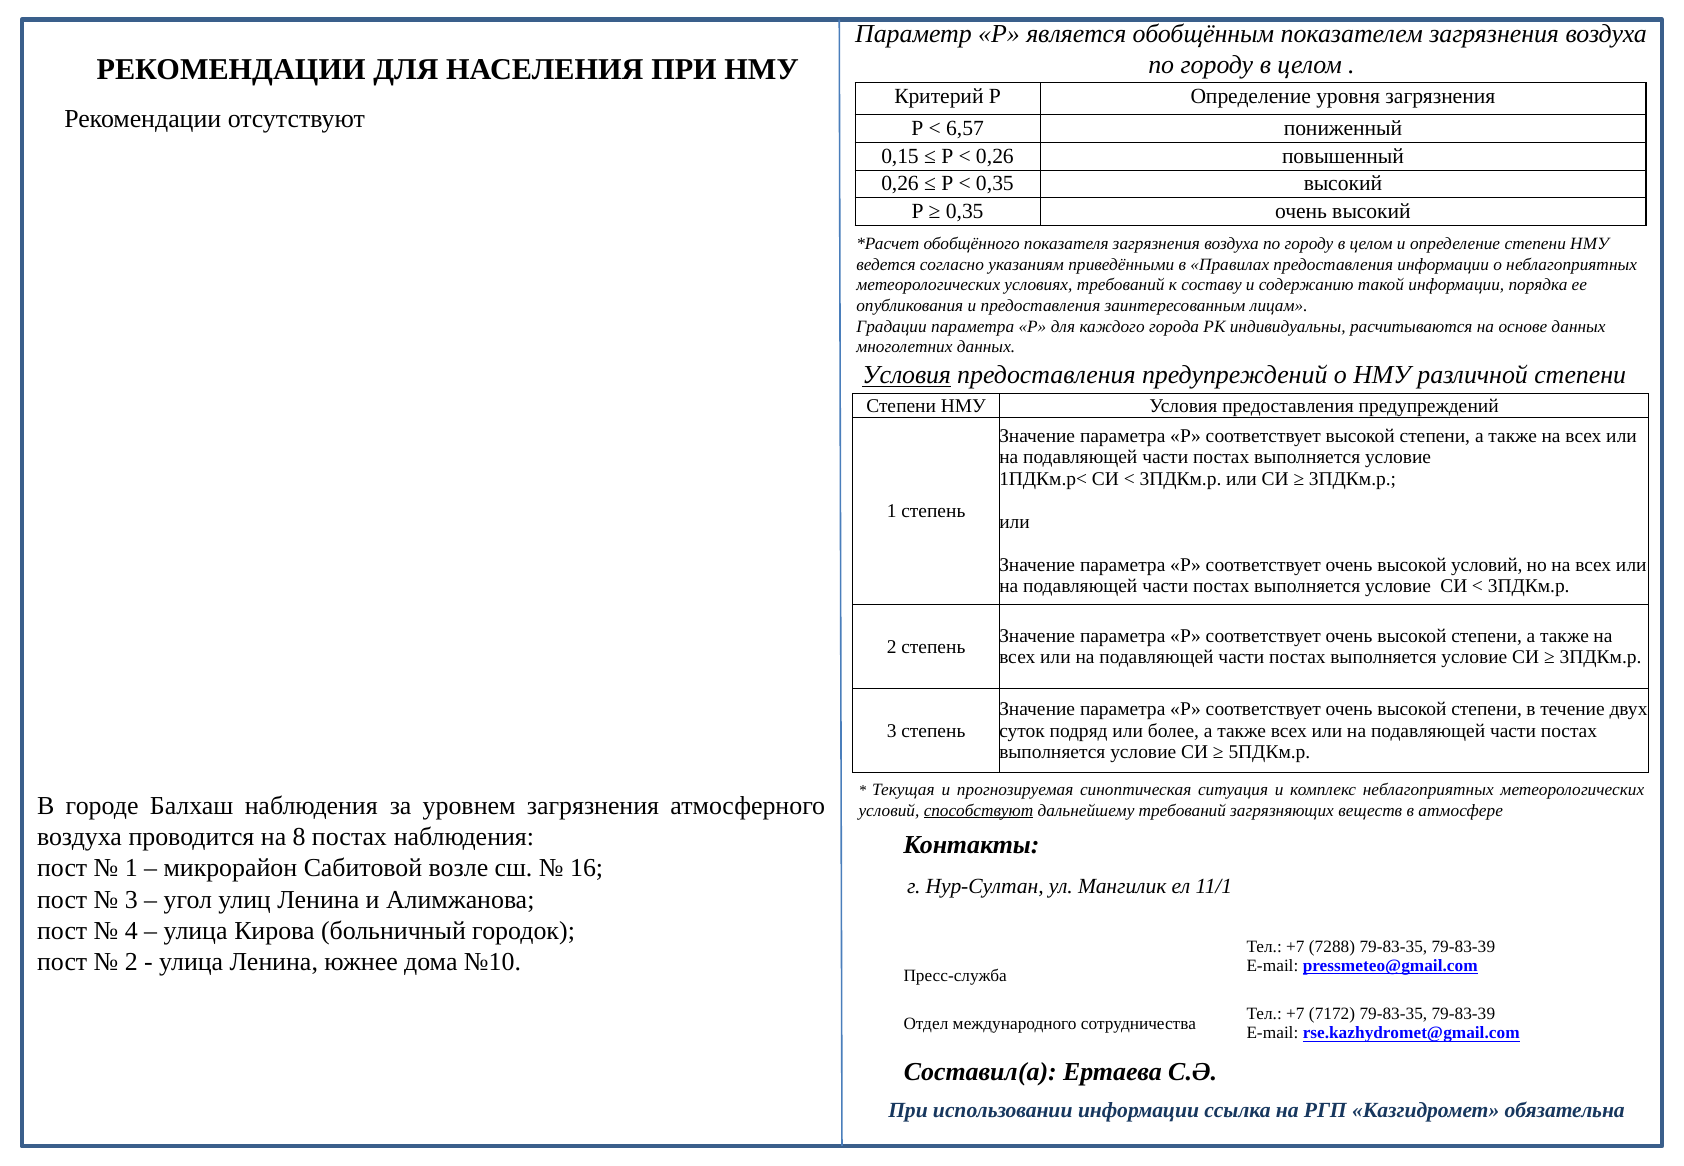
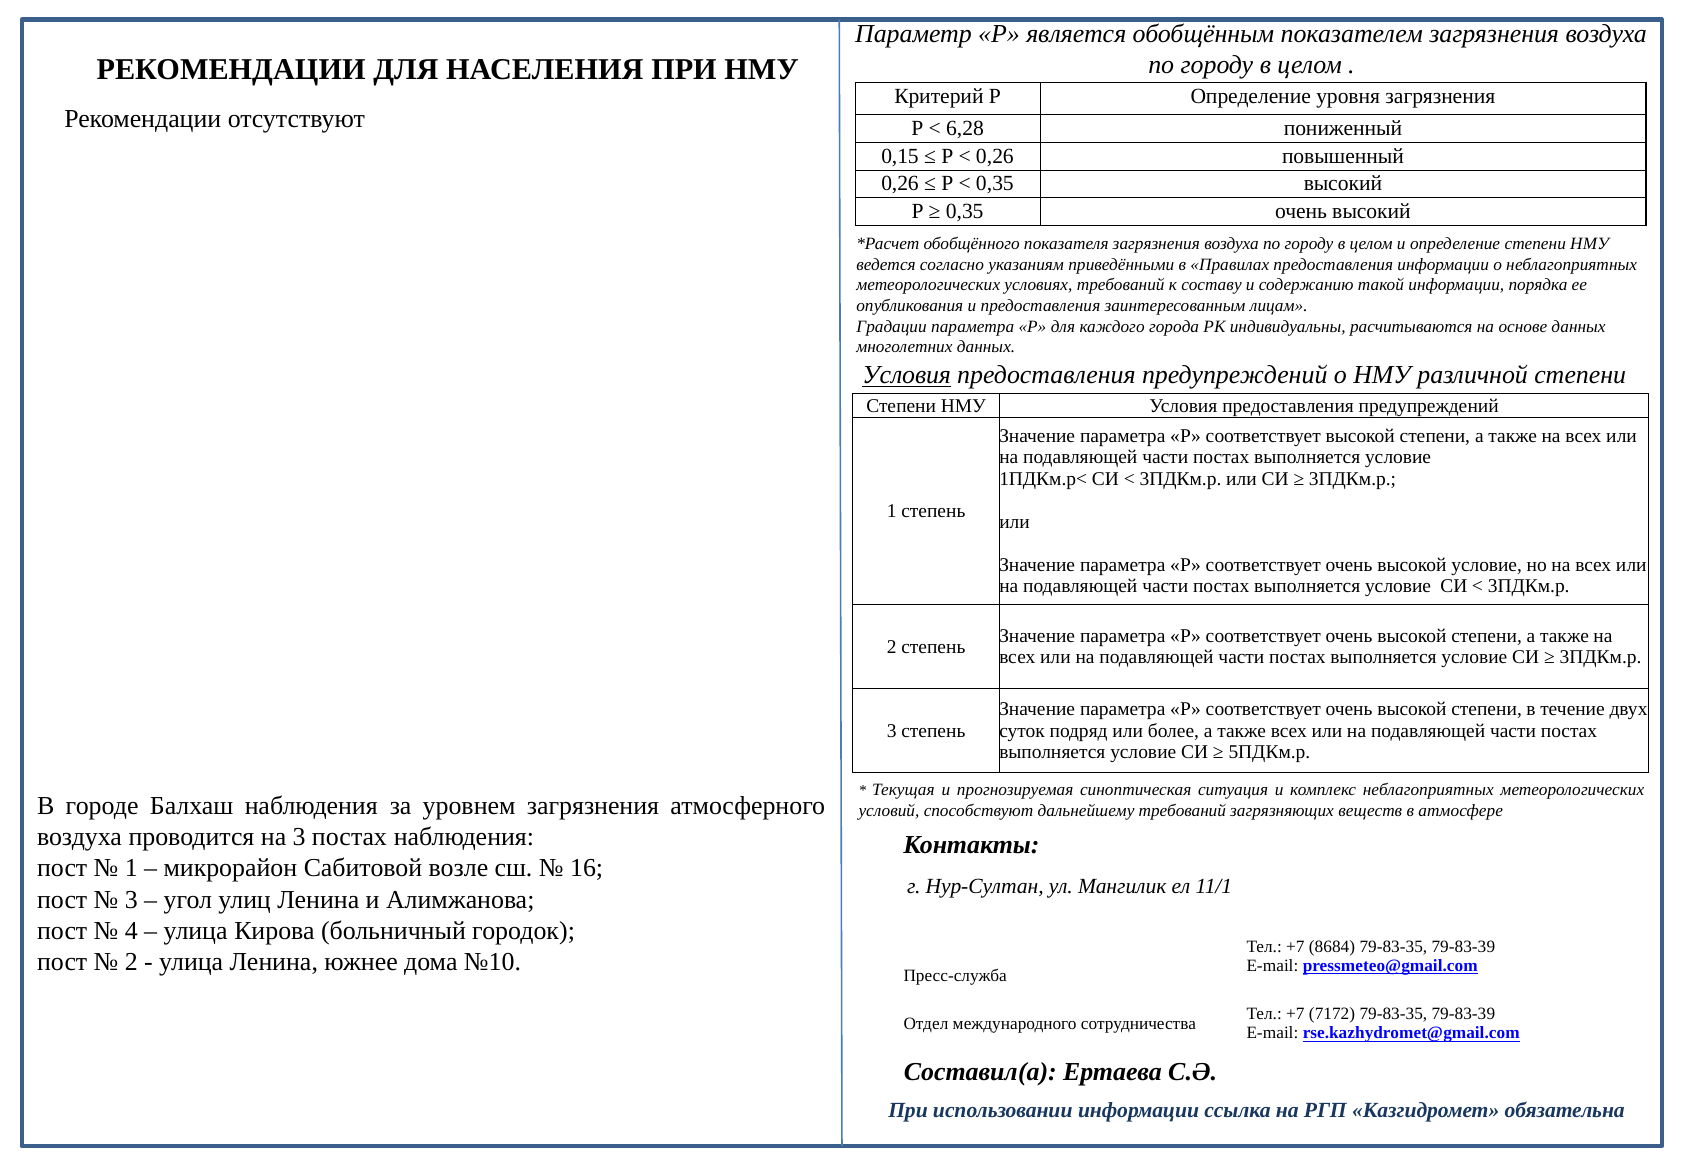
6,57: 6,57 -> 6,28 (965, 128)
высокой условий: условий -> условие (1487, 565)
способствуют underline: present -> none (978, 810)
на 8: 8 -> 3 (299, 837)
7288: 7288 -> 8684 (1332, 947)
